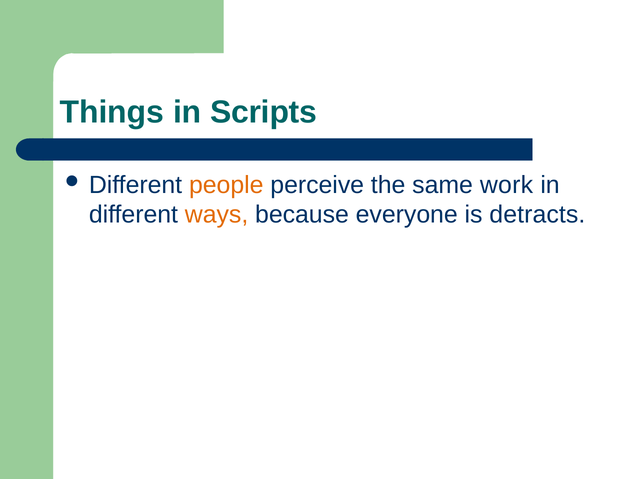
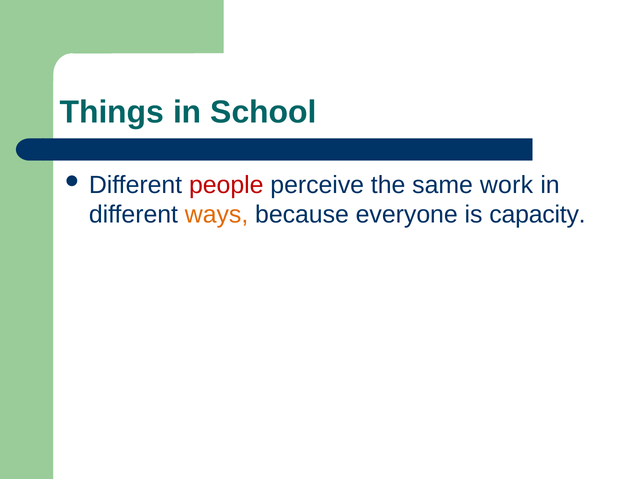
Scripts: Scripts -> School (263, 112)
people colour: orange -> red (226, 185)
detracts: detracts -> capacity (537, 215)
